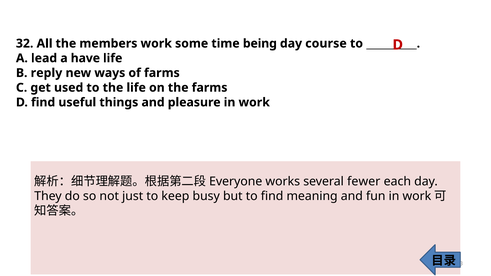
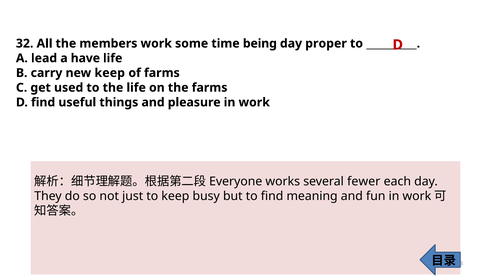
course: course -> proper (326, 44)
reply: reply -> carry (46, 73)
new ways: ways -> keep (110, 73)
